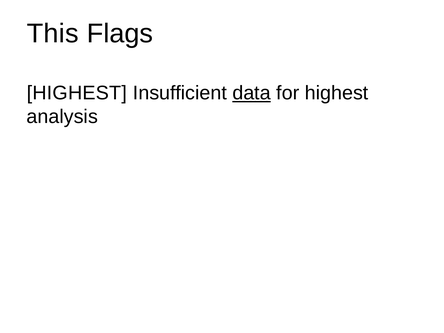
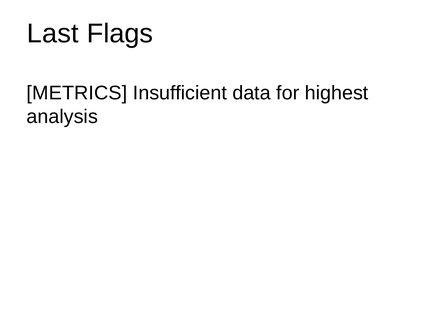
This: This -> Last (53, 34)
HIGHEST: HIGHEST -> METRICS (77, 93)
data underline: present -> none (252, 93)
